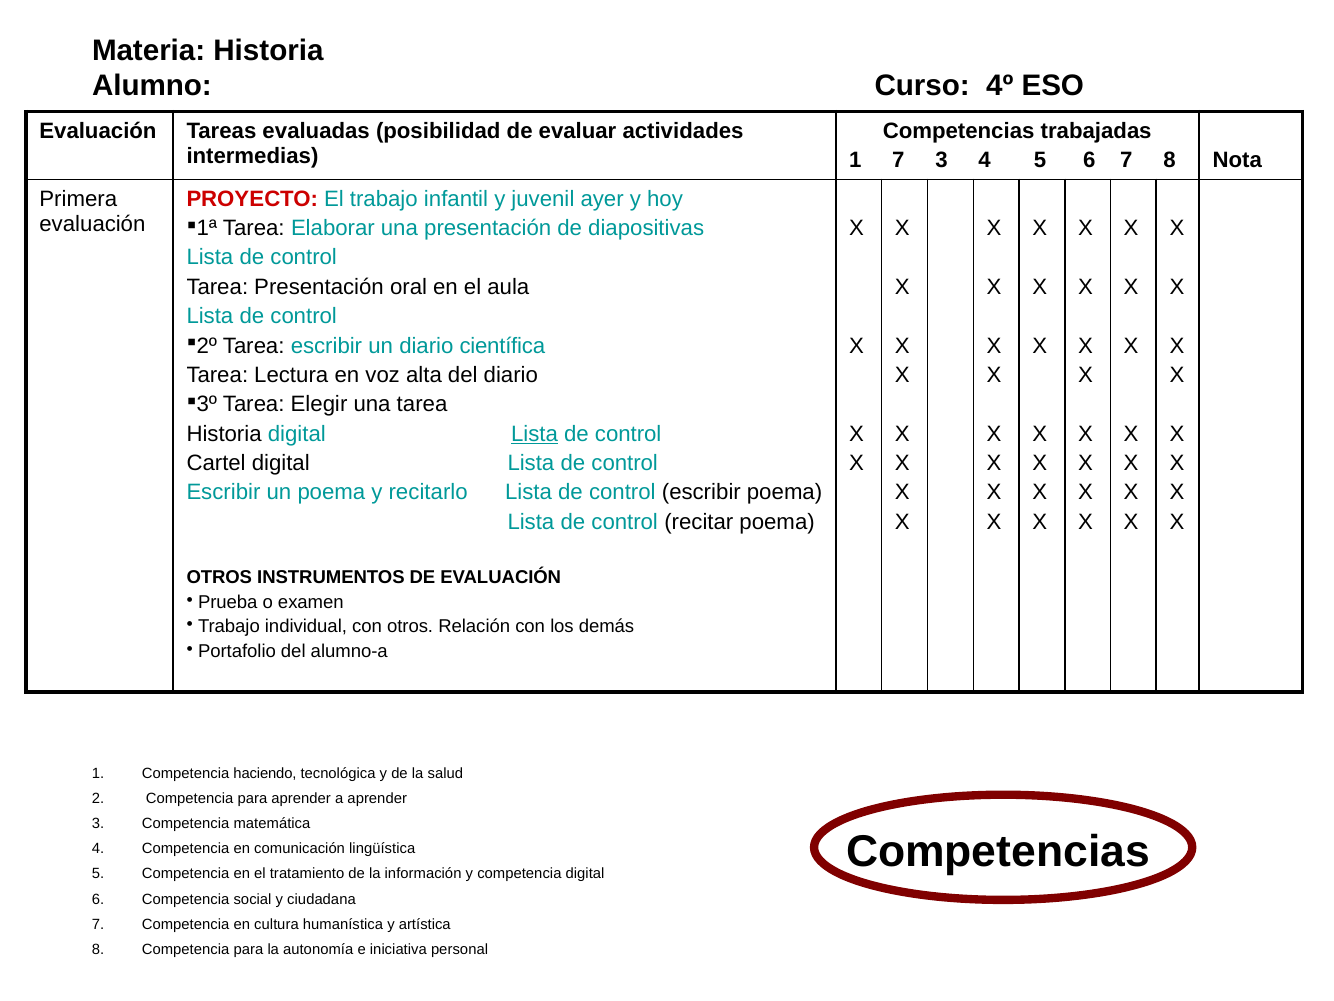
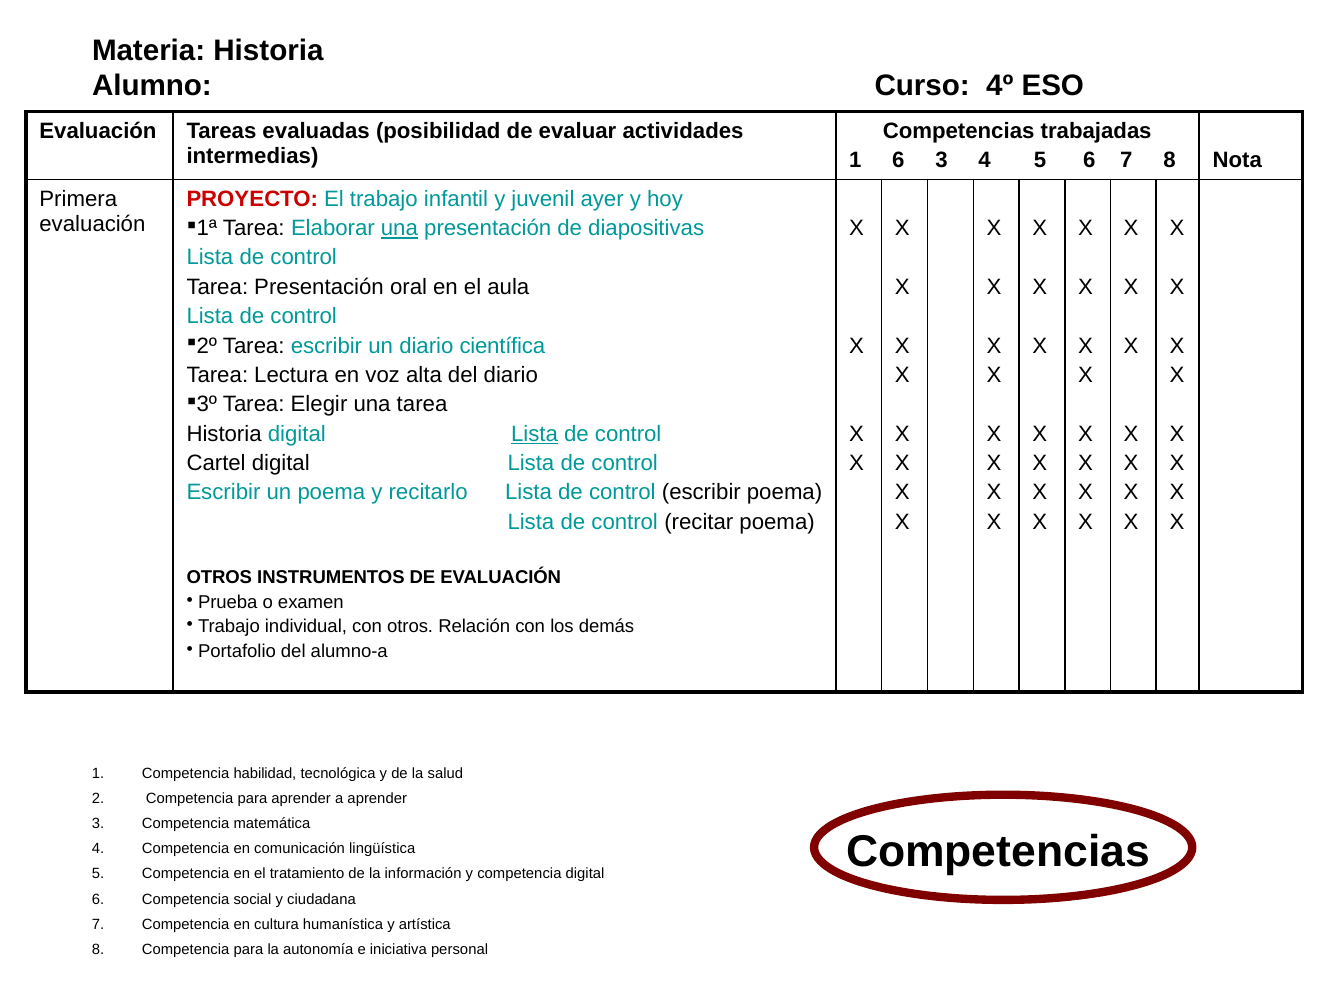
1 7: 7 -> 6 (898, 161)
una underline: none -> present (399, 228)
haciendo: haciendo -> habilidad (265, 773)
